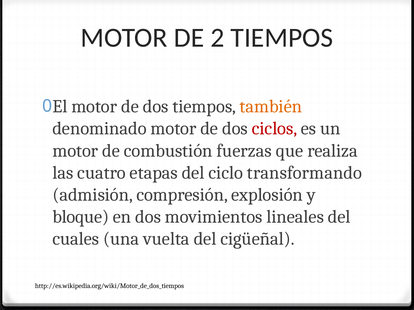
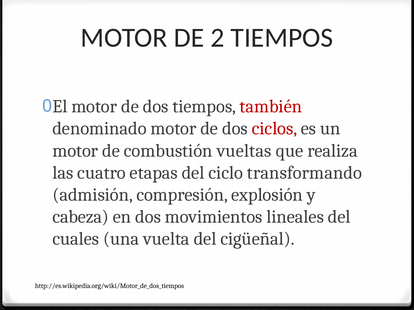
también colour: orange -> red (271, 107)
fuerzas: fuerzas -> vueltas (244, 151)
bloque: bloque -> cabeza (81, 217)
